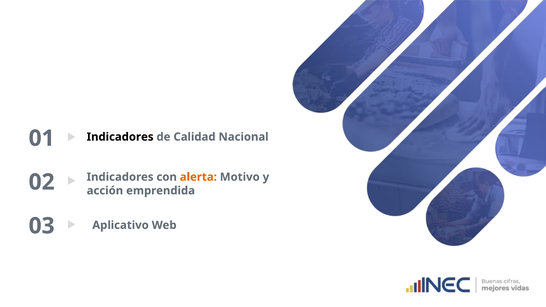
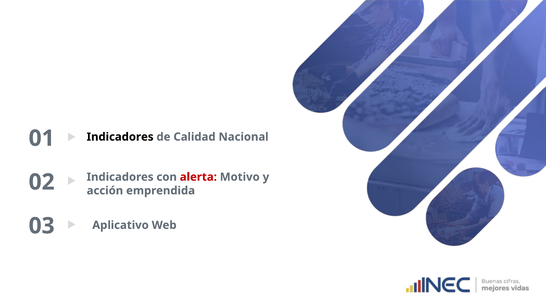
alerta colour: orange -> red (198, 177)
